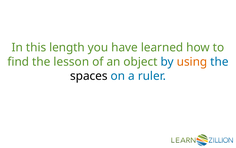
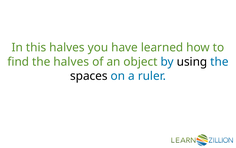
this length: length -> halves (67, 47)
the lesson: lesson -> halves (71, 62)
using colour: orange -> black (192, 62)
